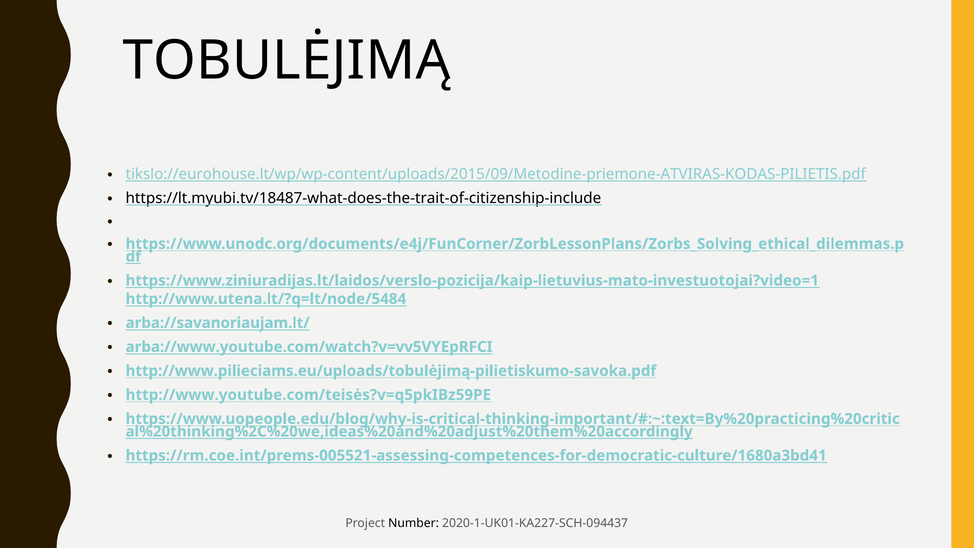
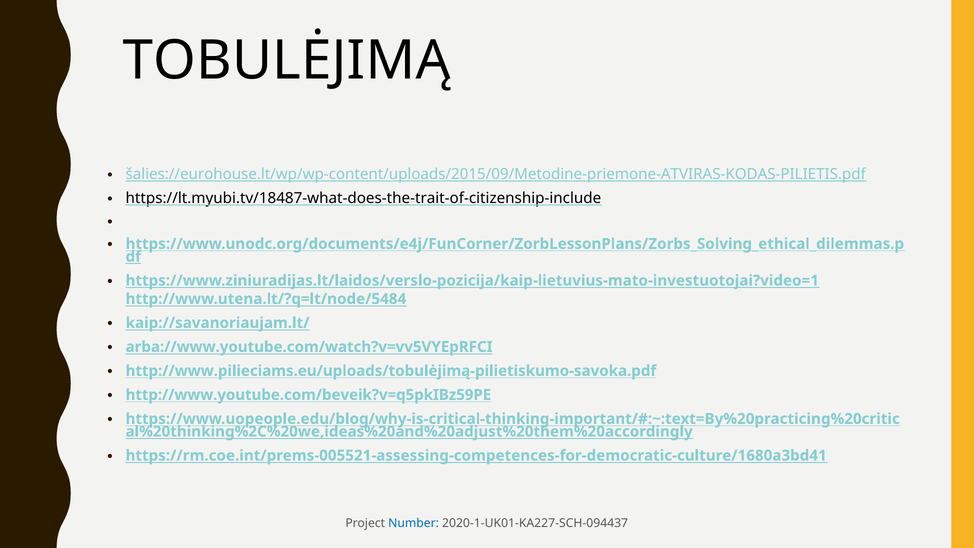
tikslo://eurohouse.lt/wp/wp-content/uploads/2015/09/Metodine-priemone-ATVIRAS-KODAS-PILIETIS.pdf: tikslo://eurohouse.lt/wp/wp-content/uploads/2015/09/Metodine-priemone-ATVIRAS-KODAS-PILIETIS.pdf -> šalies://eurohouse.lt/wp/wp-content/uploads/2015/09/Metodine-priemone-ATVIRAS-KODAS-PILIETIS.pdf (496, 174)
arba://savanoriaujam.lt/: arba://savanoriaujam.lt/ -> kaip://savanoriaujam.lt/ (218, 323)
http://www.youtube.com/teisės?v=q5pkIBz59PE: http://www.youtube.com/teisės?v=q5pkIBz59PE -> http://www.youtube.com/beveik?v=q5pkIBz59PE (308, 395)
Number colour: black -> blue (414, 523)
